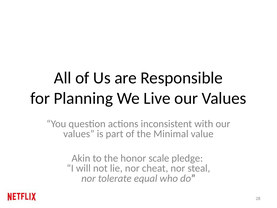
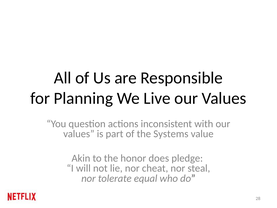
Minimal: Minimal -> Systems (171, 134)
scale: scale -> does (159, 158)
